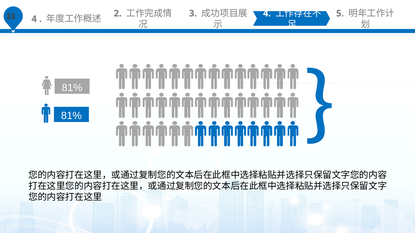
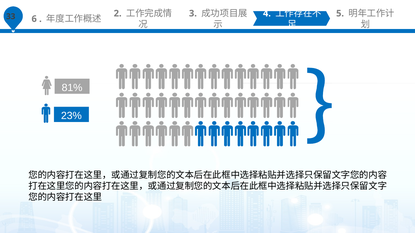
4: 4 -> 6 (34, 19)
81%: 81% -> 23% (71, 116)
